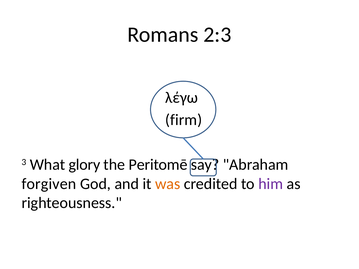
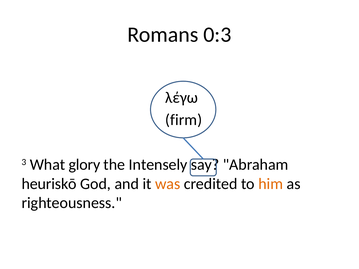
2:3: 2:3 -> 0:3 (217, 35)
Peritomē: Peritomē -> Intensely (158, 165)
forgiven: forgiven -> heuriskō (49, 184)
him colour: purple -> orange (271, 184)
